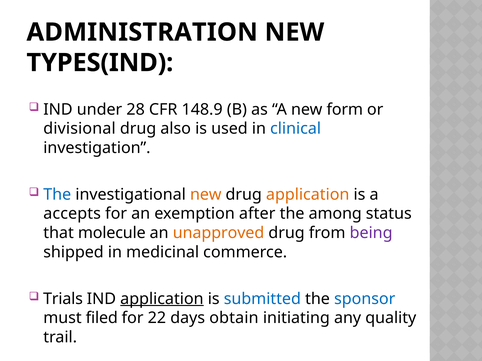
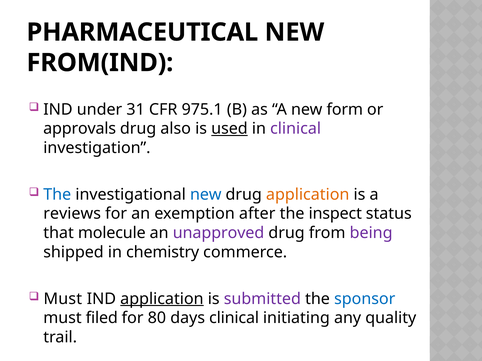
ADMINISTRATION: ADMINISTRATION -> PHARMACEUTICAL (142, 32)
TYPES(IND: TYPES(IND -> FROM(IND (100, 63)
28: 28 -> 31 (136, 110)
148.9: 148.9 -> 975.1 (202, 110)
divisional: divisional -> approvals (80, 129)
used underline: none -> present (229, 129)
clinical colour: blue -> purple (296, 129)
new colour: orange -> blue (206, 195)
accepts: accepts -> reviews (72, 214)
among: among -> inspect (335, 214)
unapproved colour: orange -> purple (219, 233)
medicinal: medicinal -> chemistry (163, 253)
Trials: Trials -> Must (63, 299)
submitted colour: blue -> purple (262, 299)
22: 22 -> 80 (157, 318)
days obtain: obtain -> clinical (234, 318)
